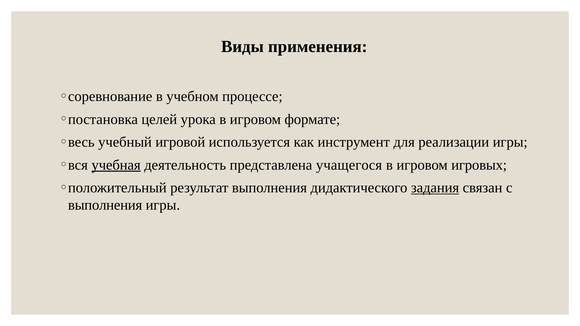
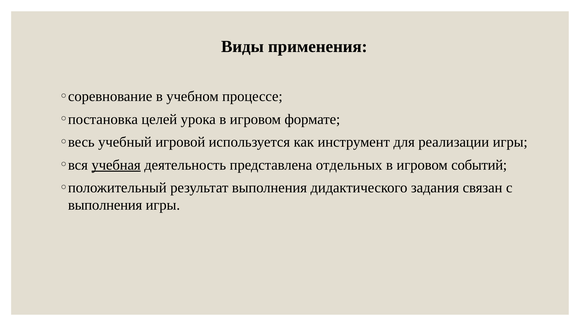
учащегося: учащегося -> отдельных (349, 165)
игровых: игровых -> событий (479, 165)
задания underline: present -> none (435, 188)
